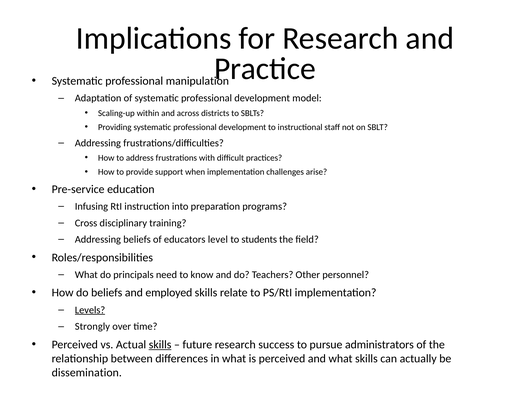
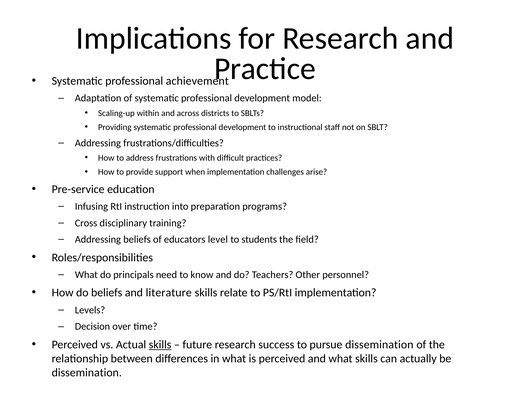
manipulation: manipulation -> achievement (197, 81)
employed: employed -> literature (169, 293)
Levels underline: present -> none (90, 310)
Strongly: Strongly -> Decision (92, 327)
pursue administrators: administrators -> dissemination (379, 345)
